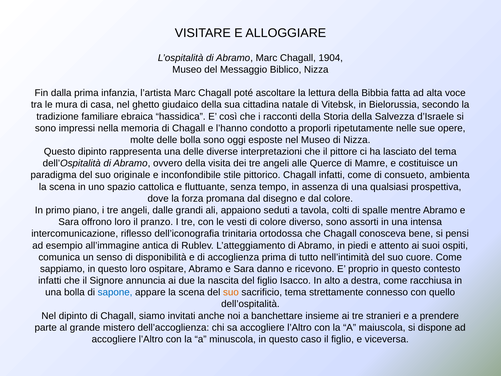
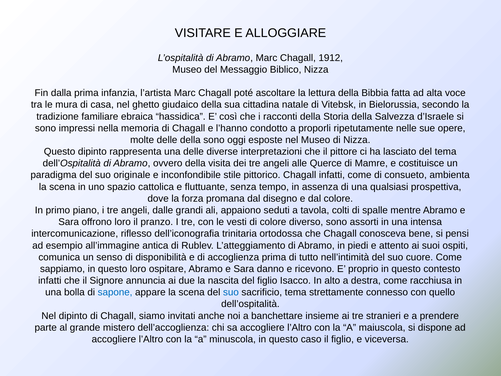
1904: 1904 -> 1912 (331, 58)
delle bolla: bolla -> della (190, 140)
suo colour: orange -> blue (231, 292)
